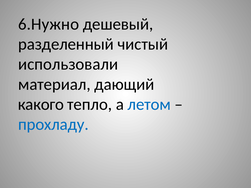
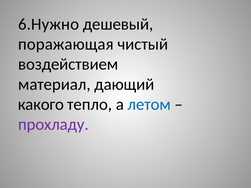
разделенный: разделенный -> поражающая (66, 44)
использовали: использовали -> воздействием (68, 64)
прохладу colour: blue -> purple (53, 125)
